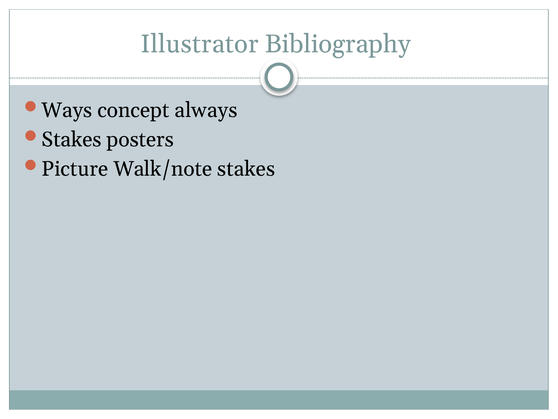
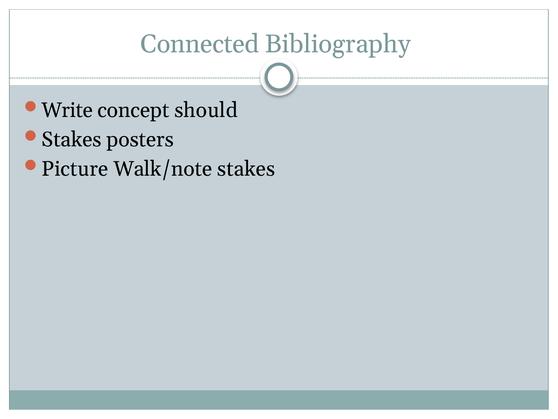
Illustrator: Illustrator -> Connected (200, 44)
Ways: Ways -> Write (67, 110)
always: always -> should (206, 110)
